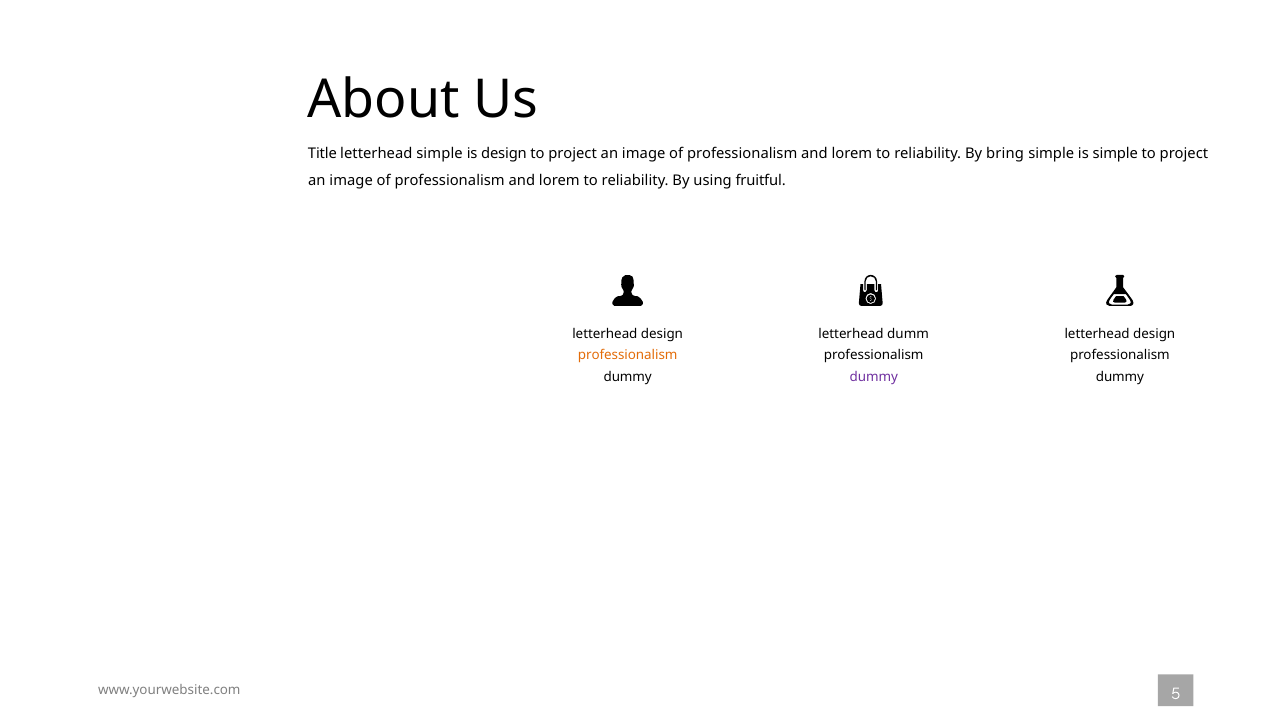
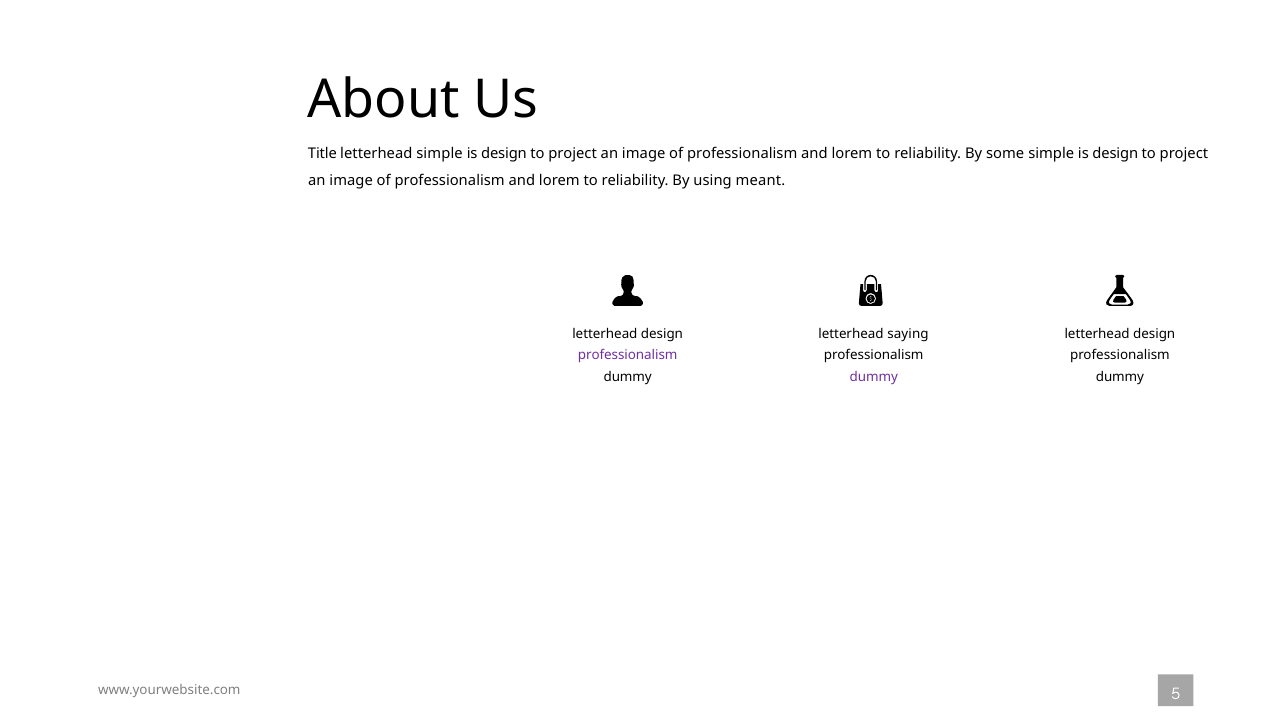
bring: bring -> some (1005, 153)
simple: simple -> design (1115, 153)
fruitful: fruitful -> meant (760, 180)
dumm: dumm -> saying (908, 334)
professionalism colour: orange -> purple (628, 356)
